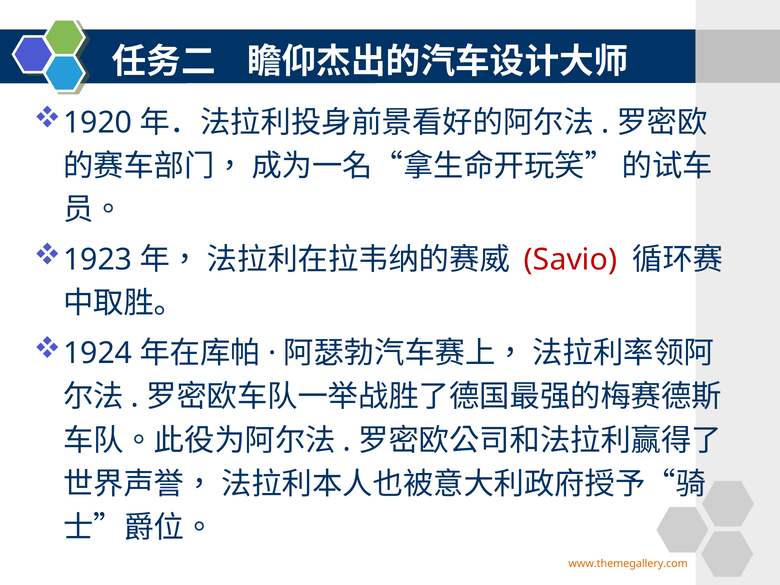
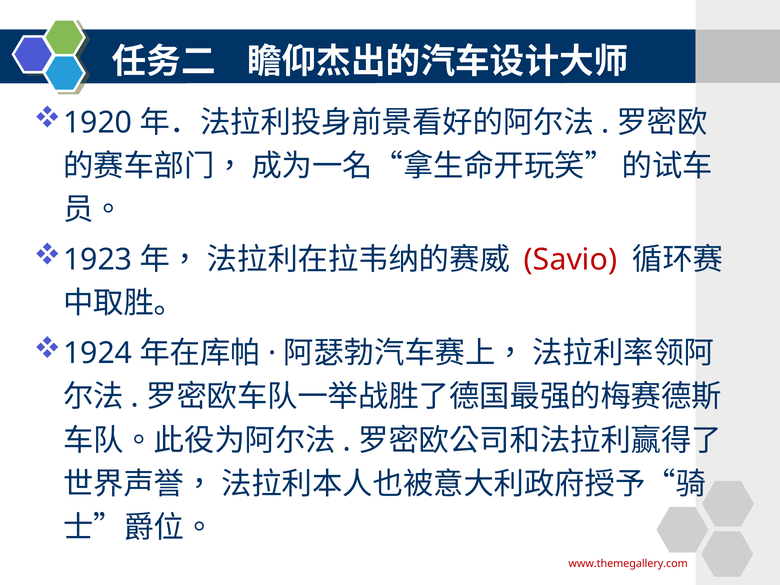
www.themegallery.com colour: orange -> red (628, 564)
